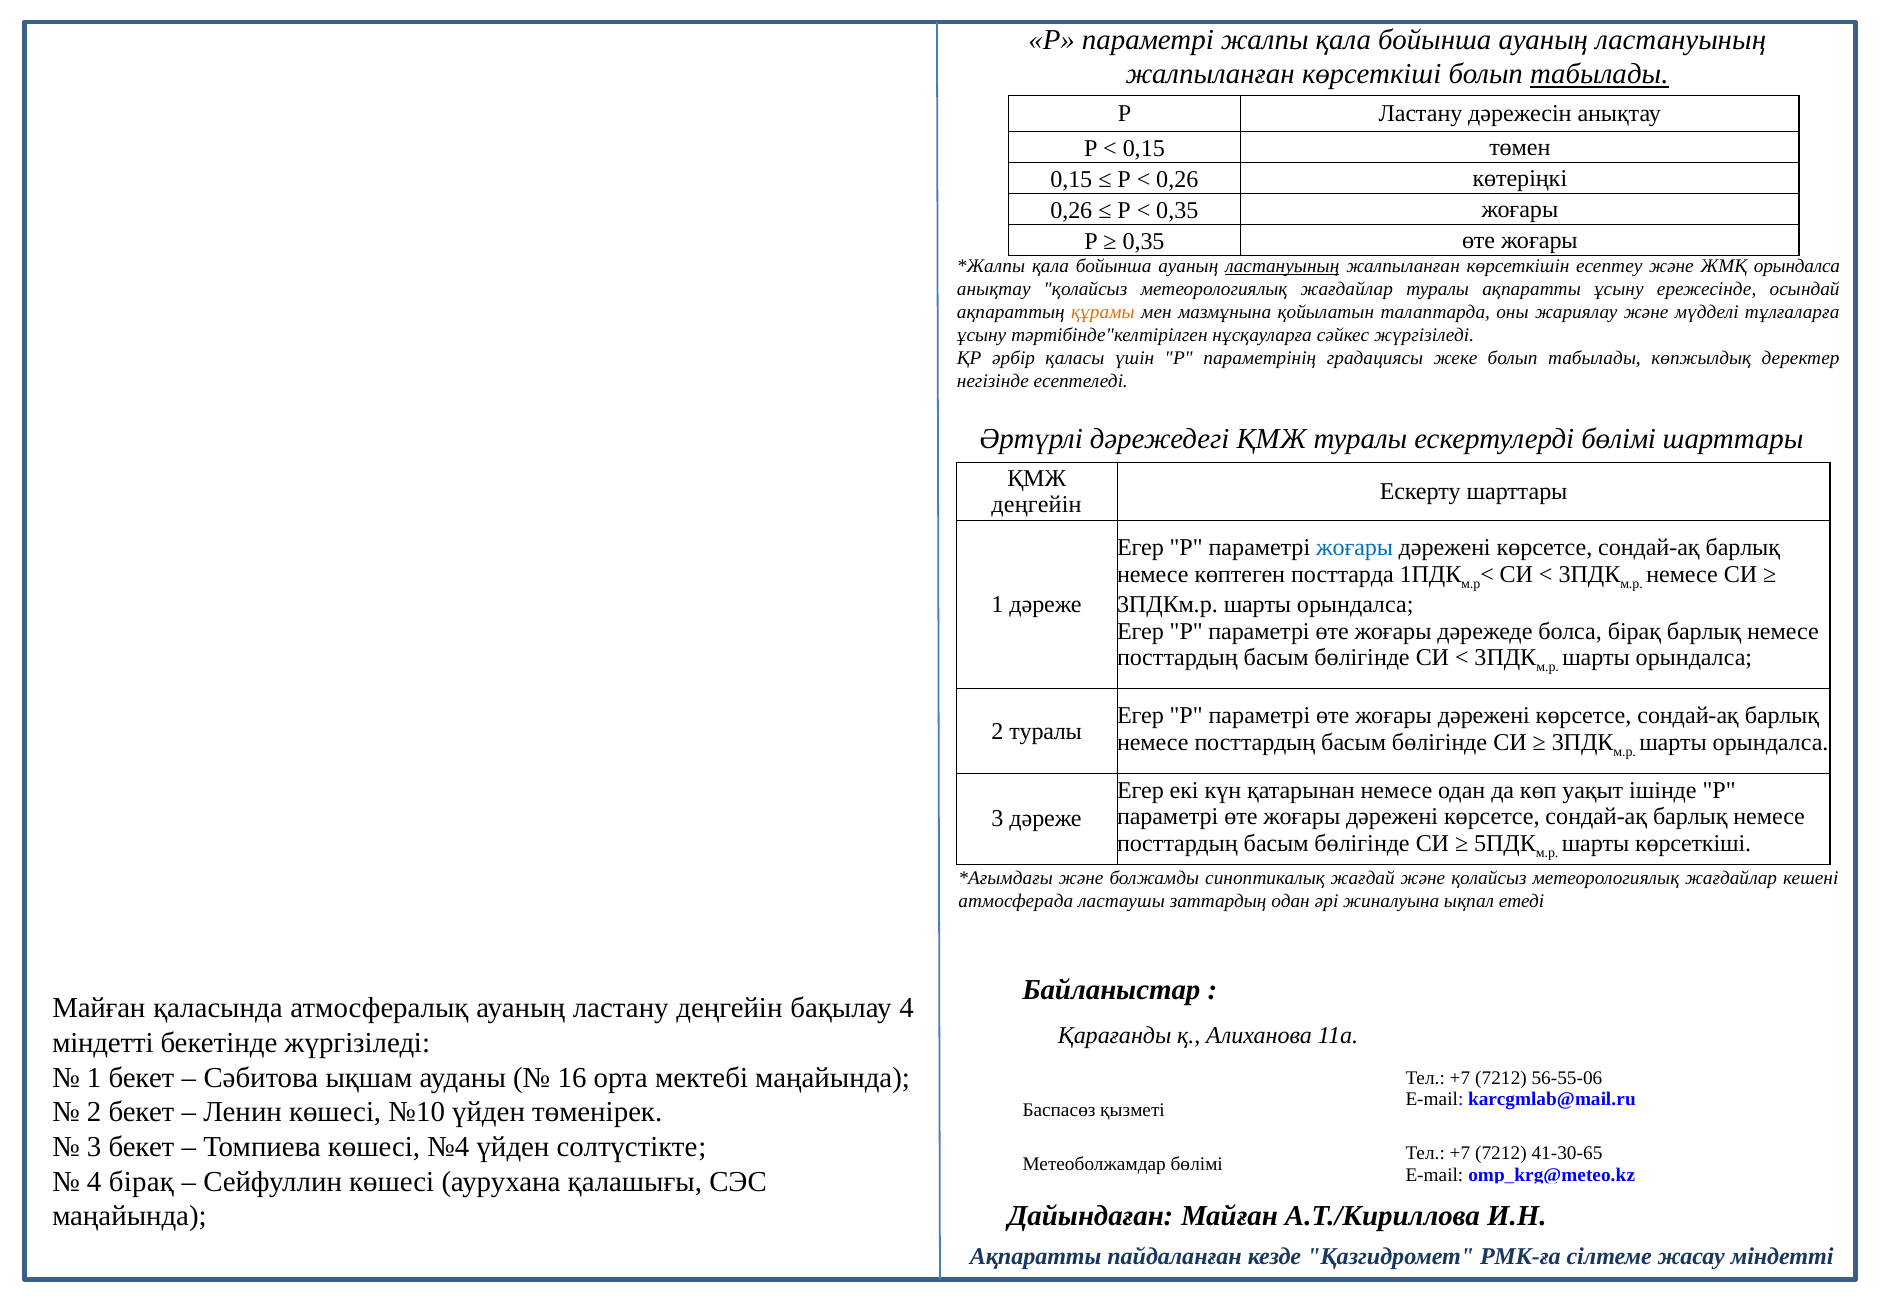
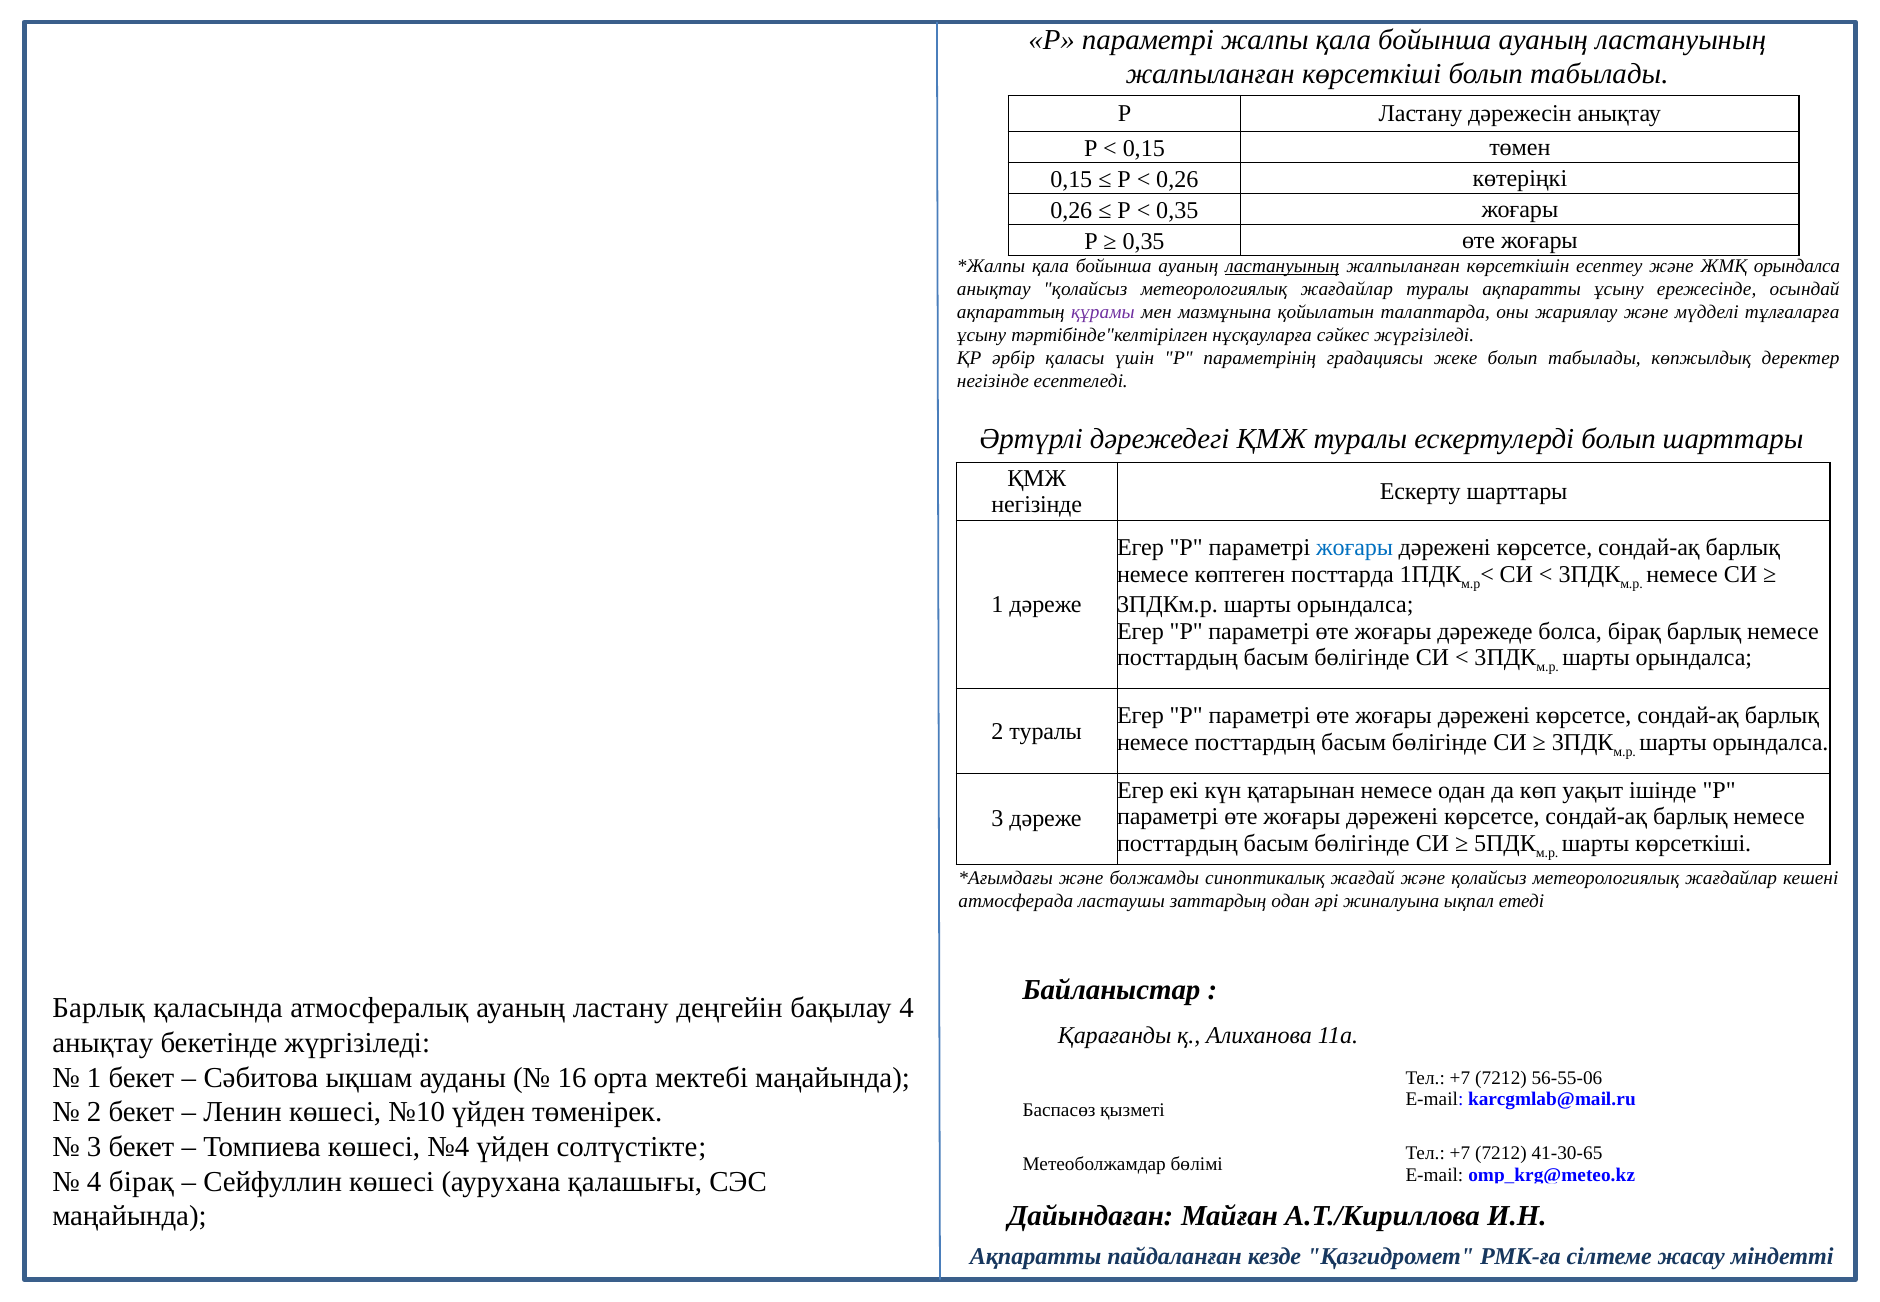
табылады underline: present -> none (1599, 74)
құрамы colour: orange -> purple (1103, 312)
ескертулерді бөлімі: бөлімі -> болып (1619, 439)
деңгейін: деңгейін -> негізінде (1037, 505)
Майған: Майған -> Барлық (99, 1008)
міндетті: міндетті -> анықтау (103, 1042)
